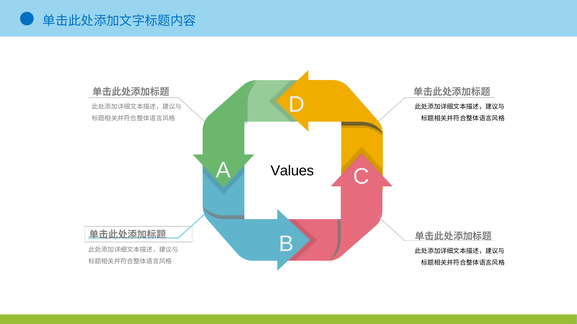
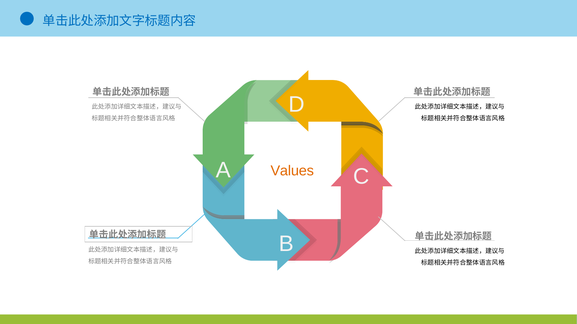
Values colour: black -> orange (292, 171)
